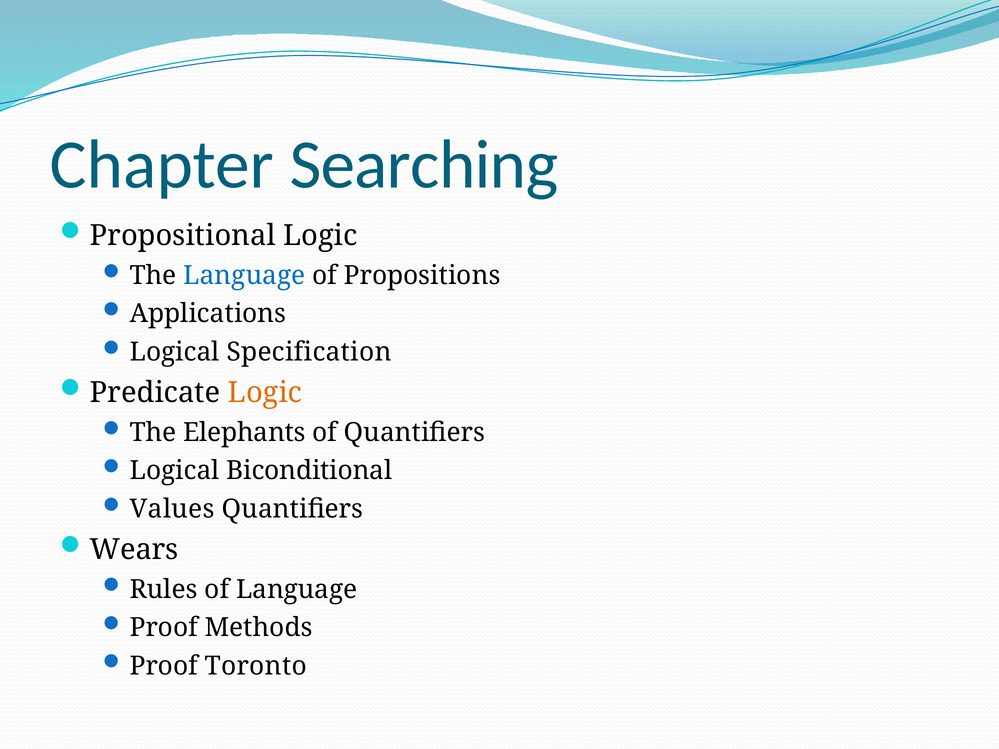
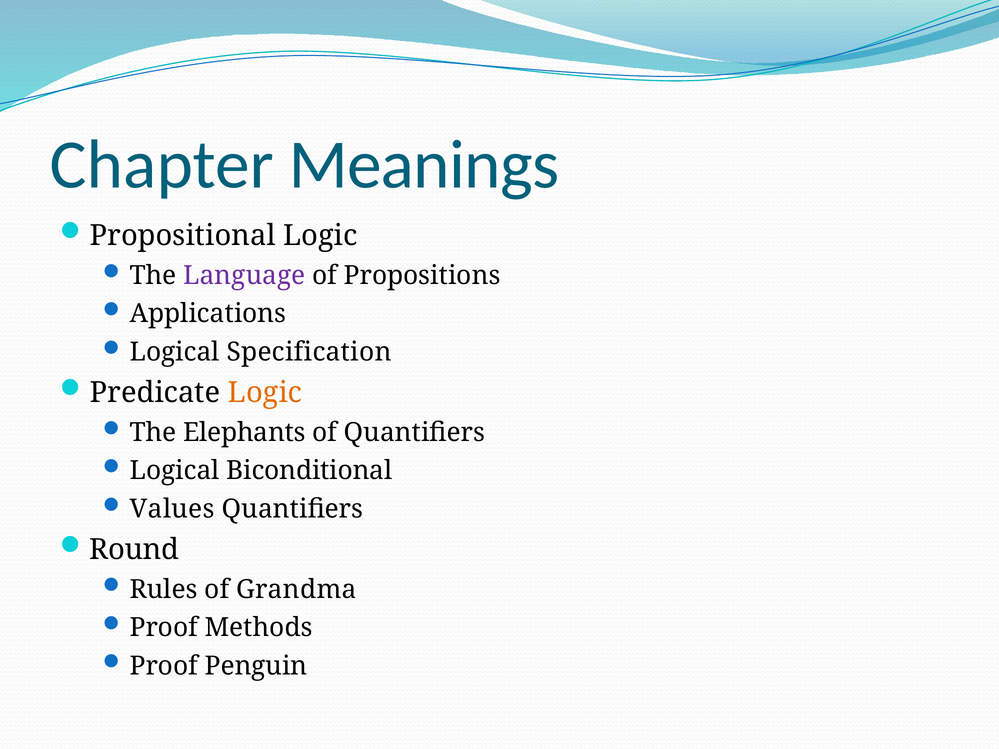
Searching: Searching -> Meanings (424, 165)
Language colour: blue -> purple (244, 276)
Wears: Wears -> Round (134, 550)
of Language: Language -> Grandma (296, 590)
Toronto: Toronto -> Penguin (256, 666)
